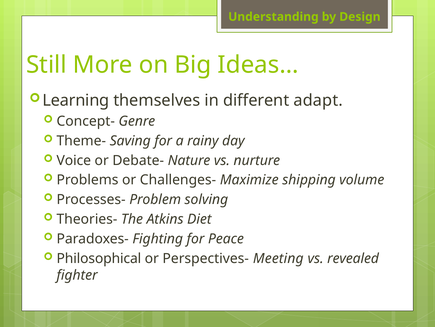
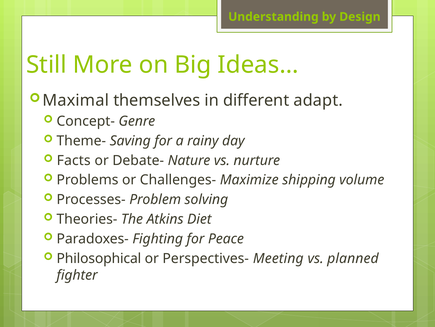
Learning: Learning -> Maximal (76, 100)
Voice: Voice -> Facts (74, 160)
revealed: revealed -> planned (353, 258)
